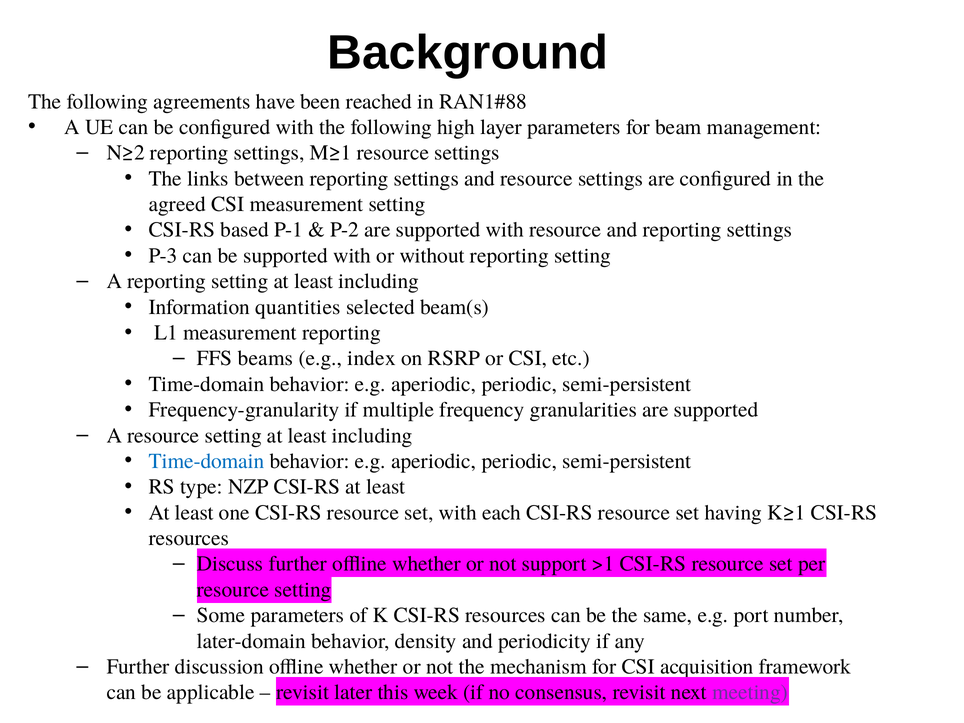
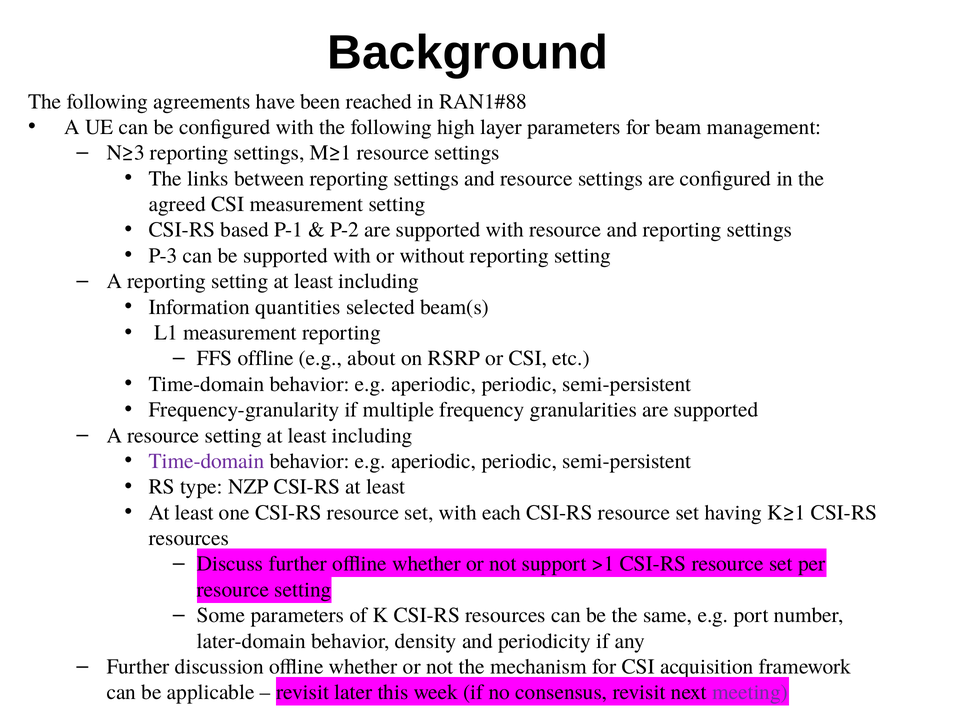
N≥2: N≥2 -> N≥3 (126, 153)
FFS beams: beams -> offline (266, 358)
index: index -> about (372, 358)
Time-domain colour: blue -> purple (207, 461)
